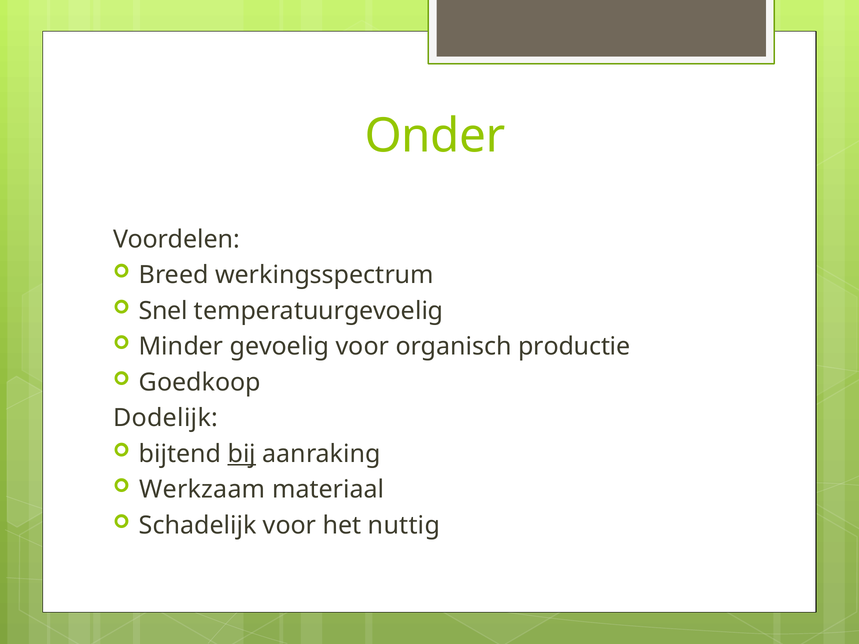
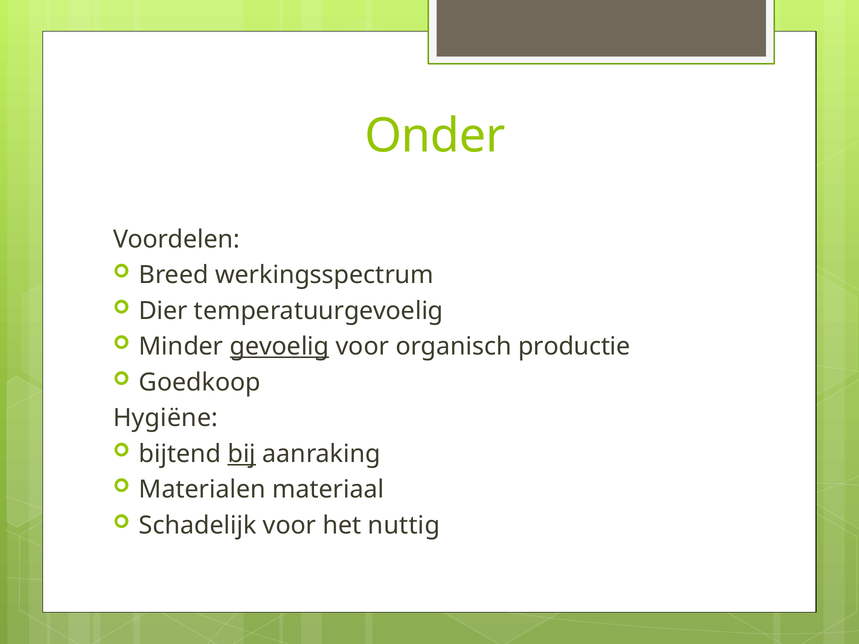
Snel: Snel -> Dier (163, 311)
gevoelig underline: none -> present (280, 347)
Dodelijk: Dodelijk -> Hygiëne (166, 418)
Werkzaam: Werkzaam -> Materialen (202, 490)
